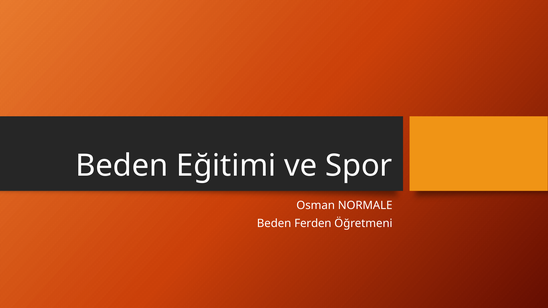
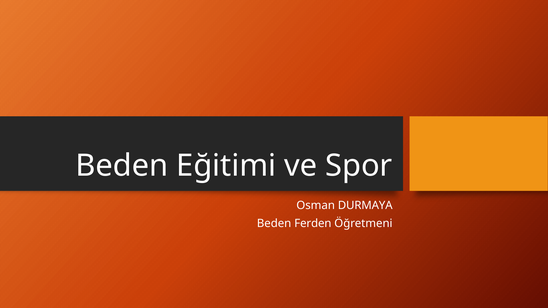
NORMALE: NORMALE -> DURMAYA (365, 206)
